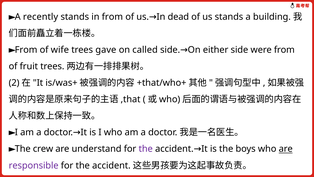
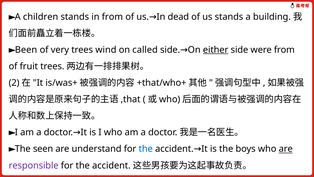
recently: recently -> children (41, 17)
From: From -> Been (26, 50)
wife: wife -> very (60, 50)
gave: gave -> wind (106, 50)
either underline: none -> present (216, 50)
crew: crew -> seen (43, 149)
the colour: purple -> blue (146, 149)
